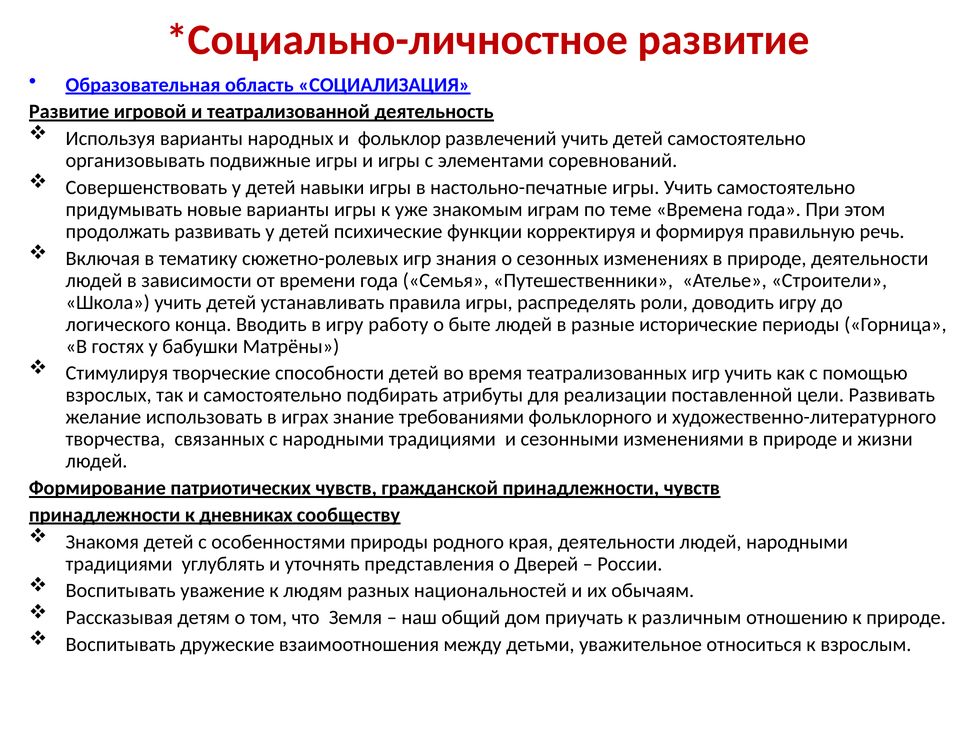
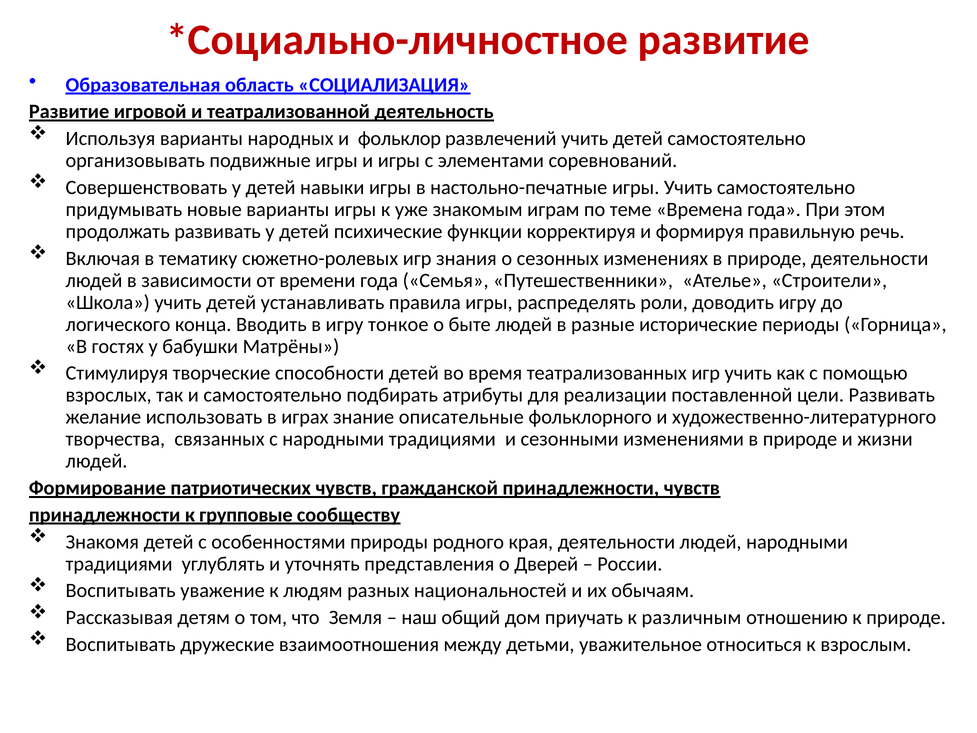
работу: работу -> тонкое (398, 324)
требованиями: требованиями -> описательные (461, 417)
дневниках: дневниках -> групповые (246, 515)
